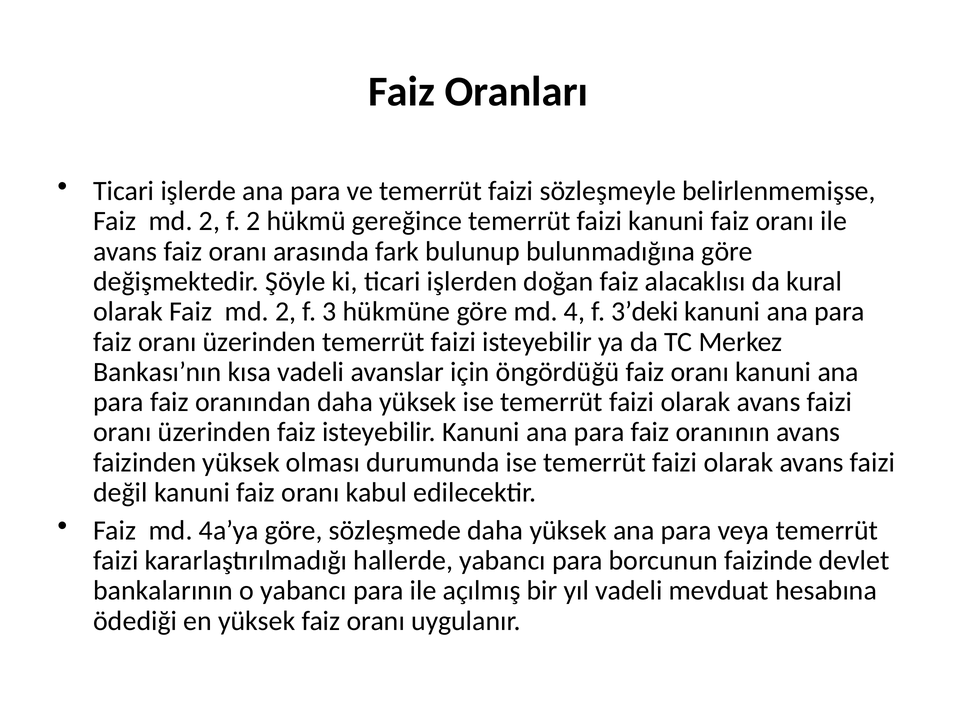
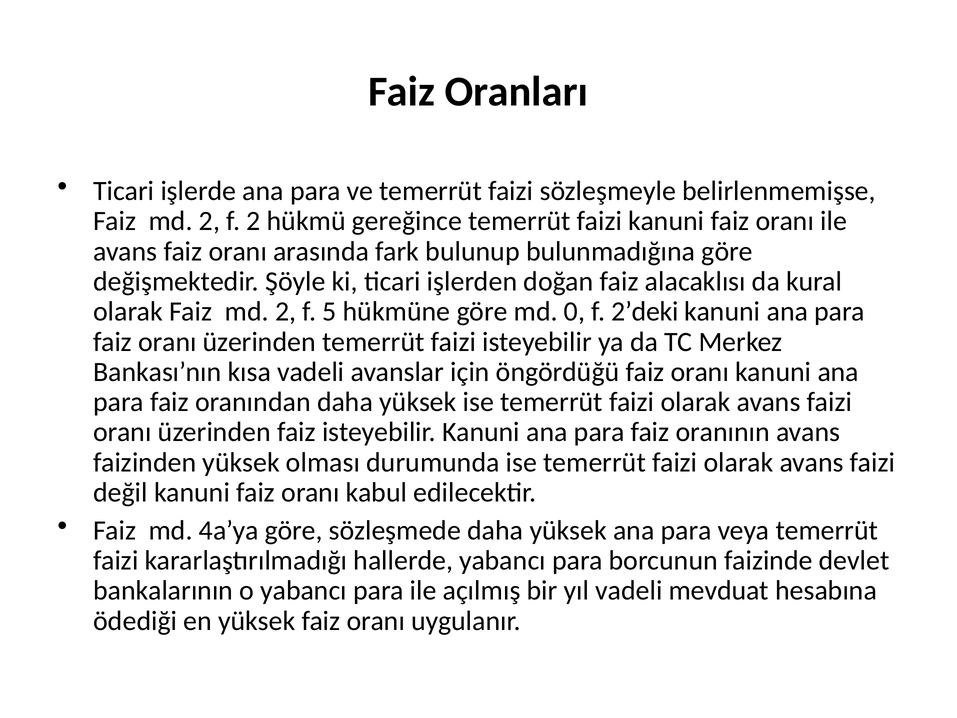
3: 3 -> 5 (329, 312)
4: 4 -> 0 (575, 312)
3’deki: 3’deki -> 2’deki (645, 312)
